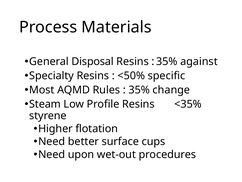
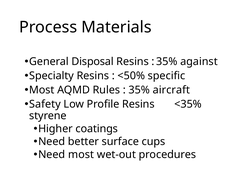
change: change -> aircraft (171, 90)
Steam: Steam -> Safety (45, 104)
flotation: flotation -> coatings (97, 128)
Need upon: upon -> most (81, 154)
